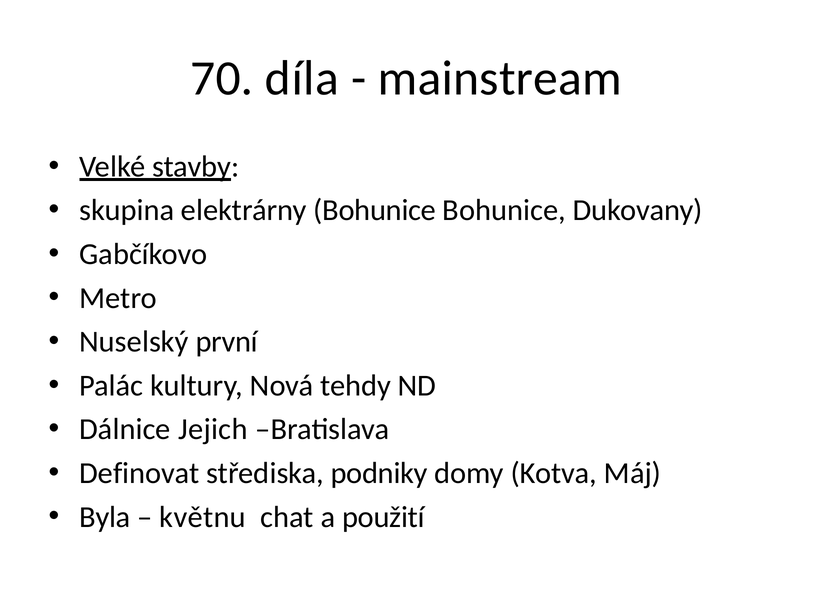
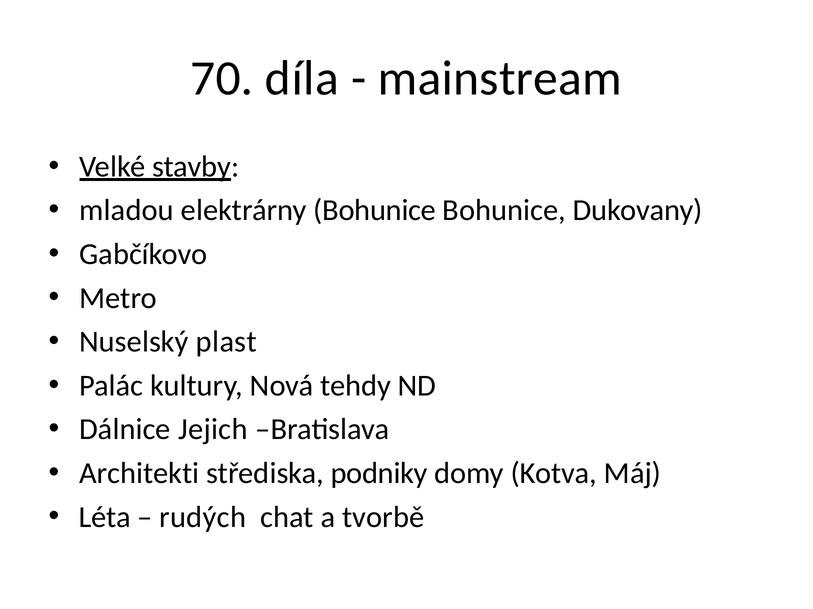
skupina: skupina -> mladou (127, 211)
první: první -> plast (226, 342)
Definovat: Definovat -> Architekti (139, 474)
Byla: Byla -> Léta (105, 518)
květnu: květnu -> rudých (203, 518)
použití: použití -> tvorbě (383, 518)
